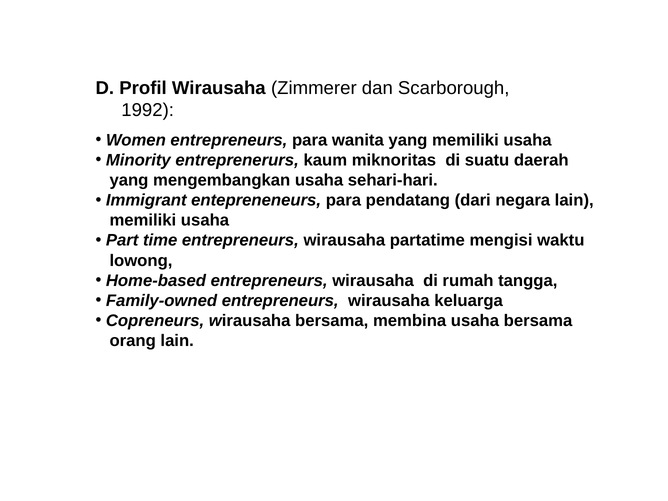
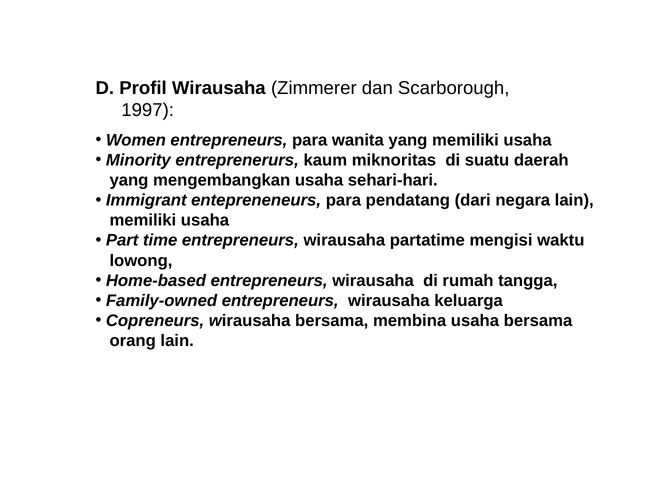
1992: 1992 -> 1997 (148, 110)
